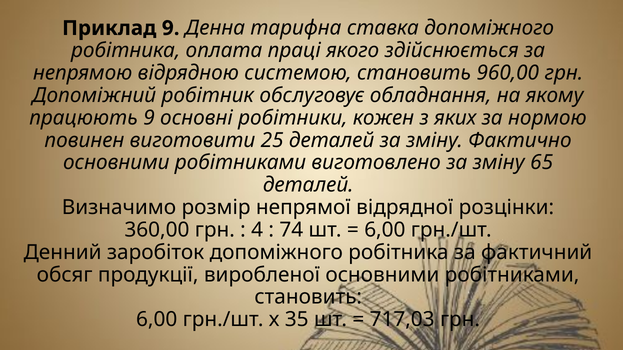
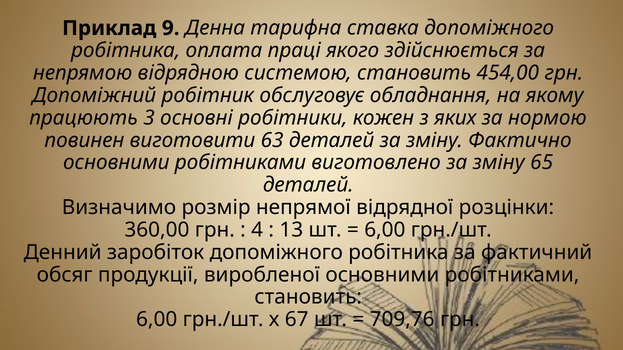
960,00: 960,00 -> 454,00 (508, 73)
працюють 9: 9 -> 3 (149, 118)
25: 25 -> 63 (272, 140)
74: 74 -> 13 (291, 230)
35: 35 -> 67 (297, 320)
717,03: 717,03 -> 709,76 (402, 320)
